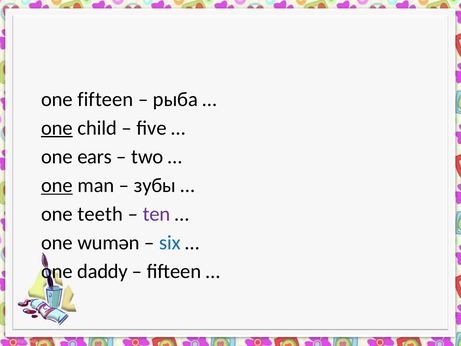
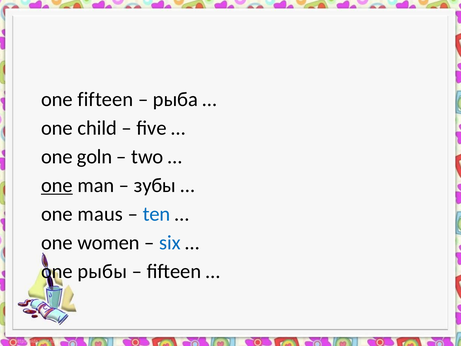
one underline: present -> none (57, 128)
ears: ears -> goln (95, 157)
teeth: teeth -> maus (100, 214)
ten colour: purple -> blue (157, 214)
wumən: wumən -> women (109, 243)
daddy: daddy -> рыбы (102, 271)
